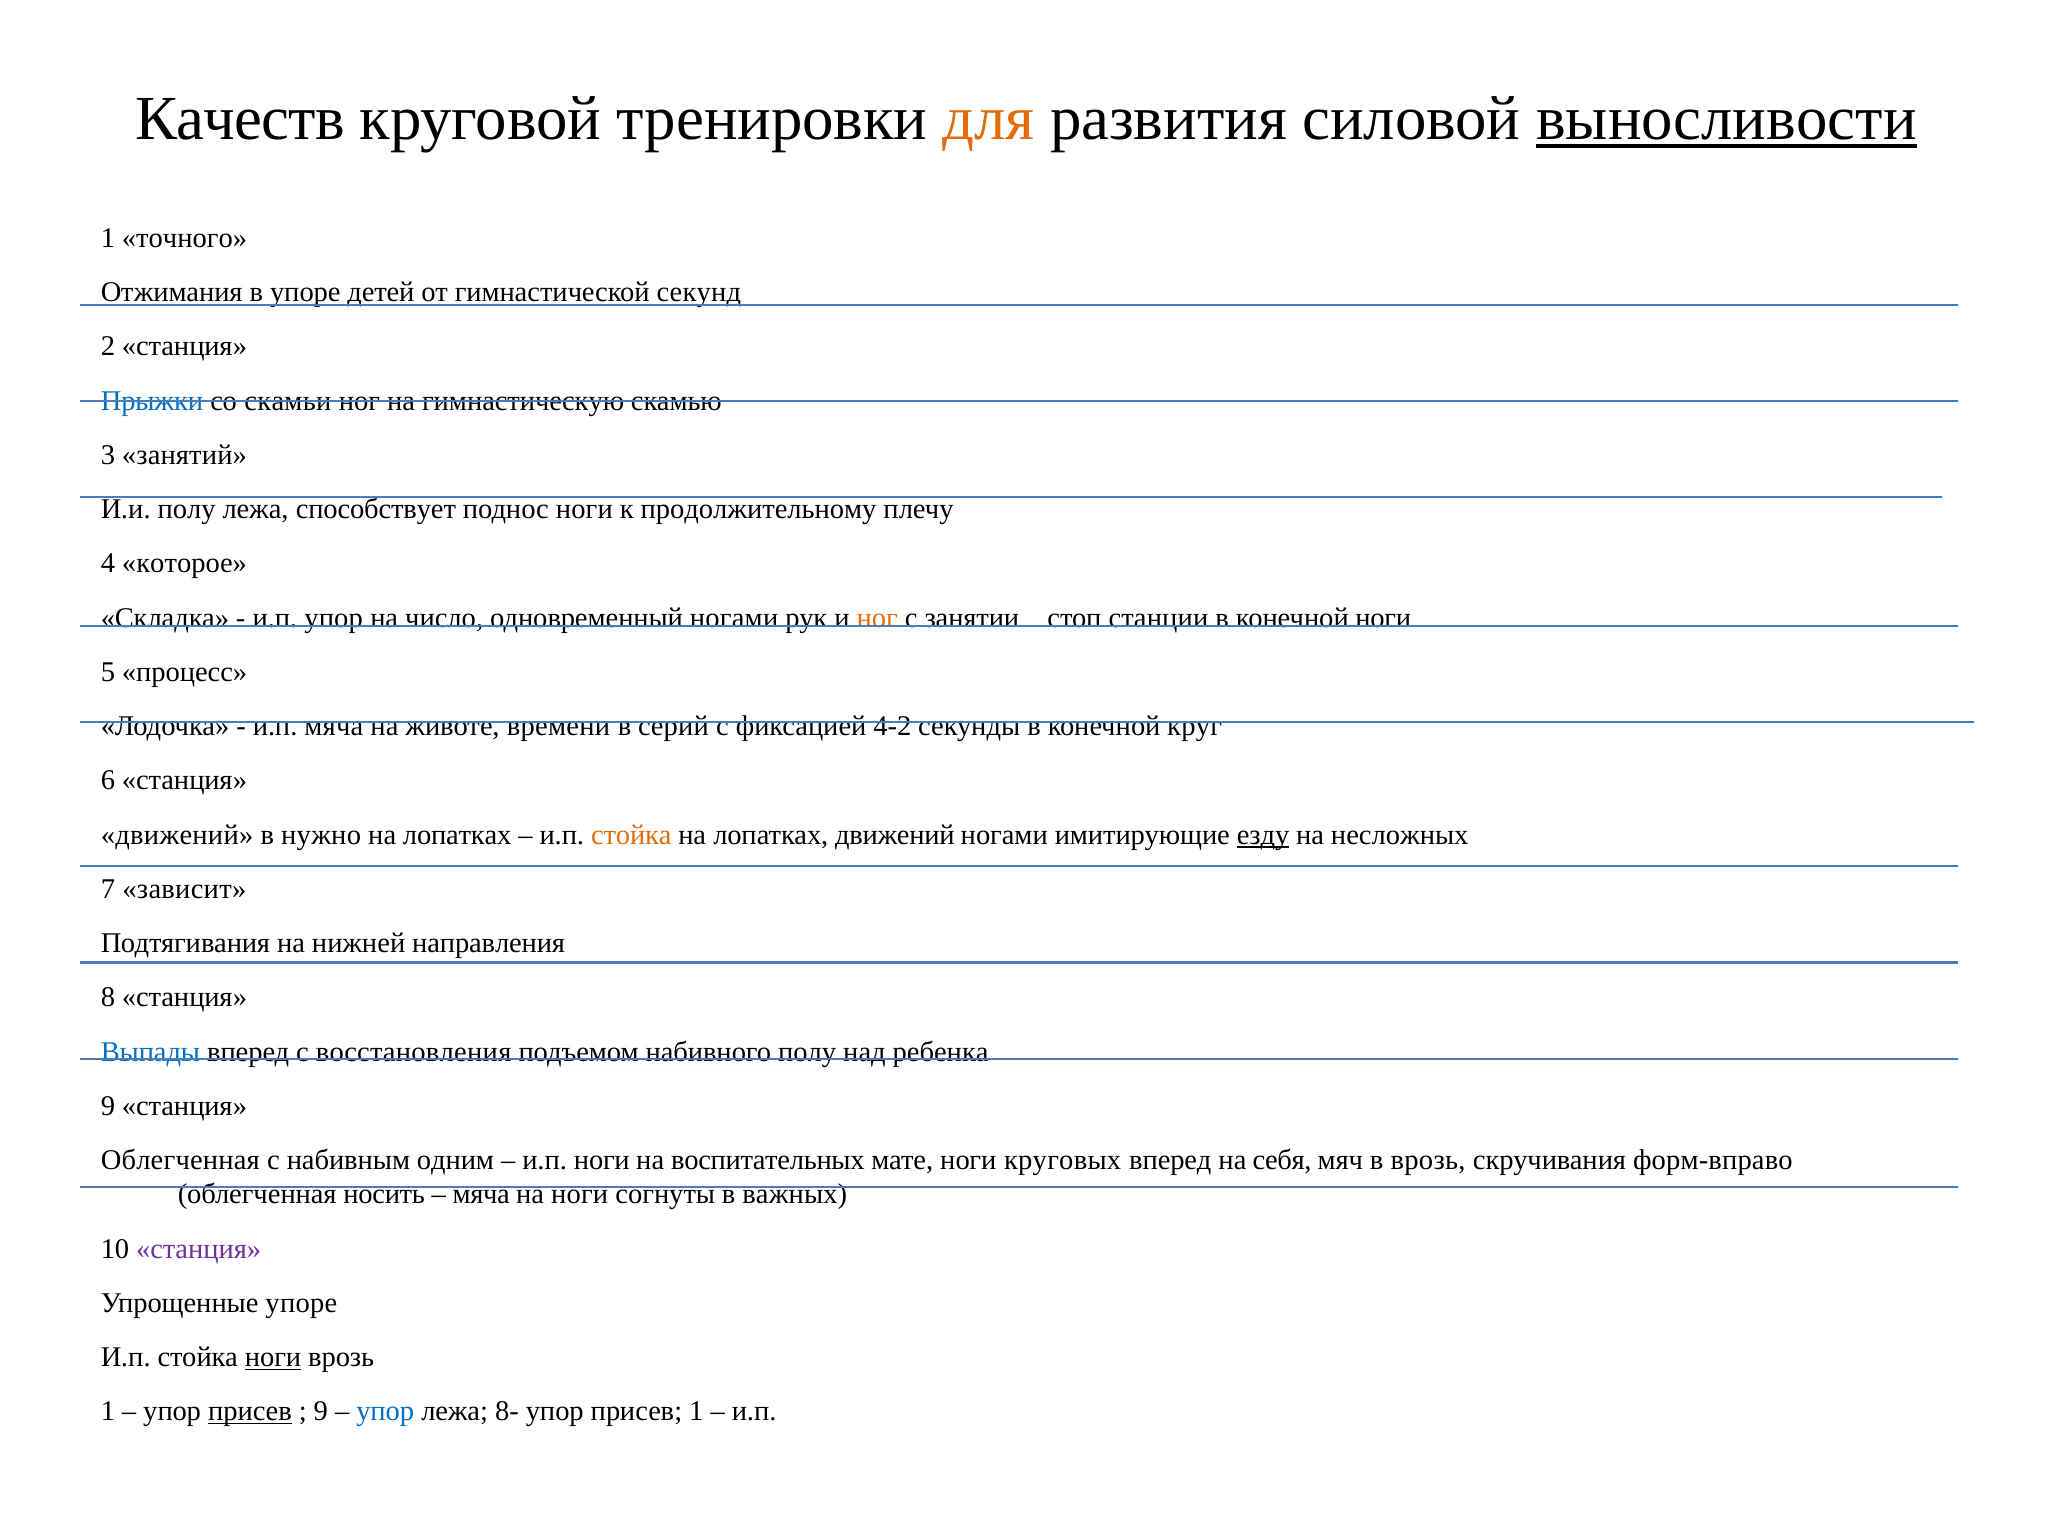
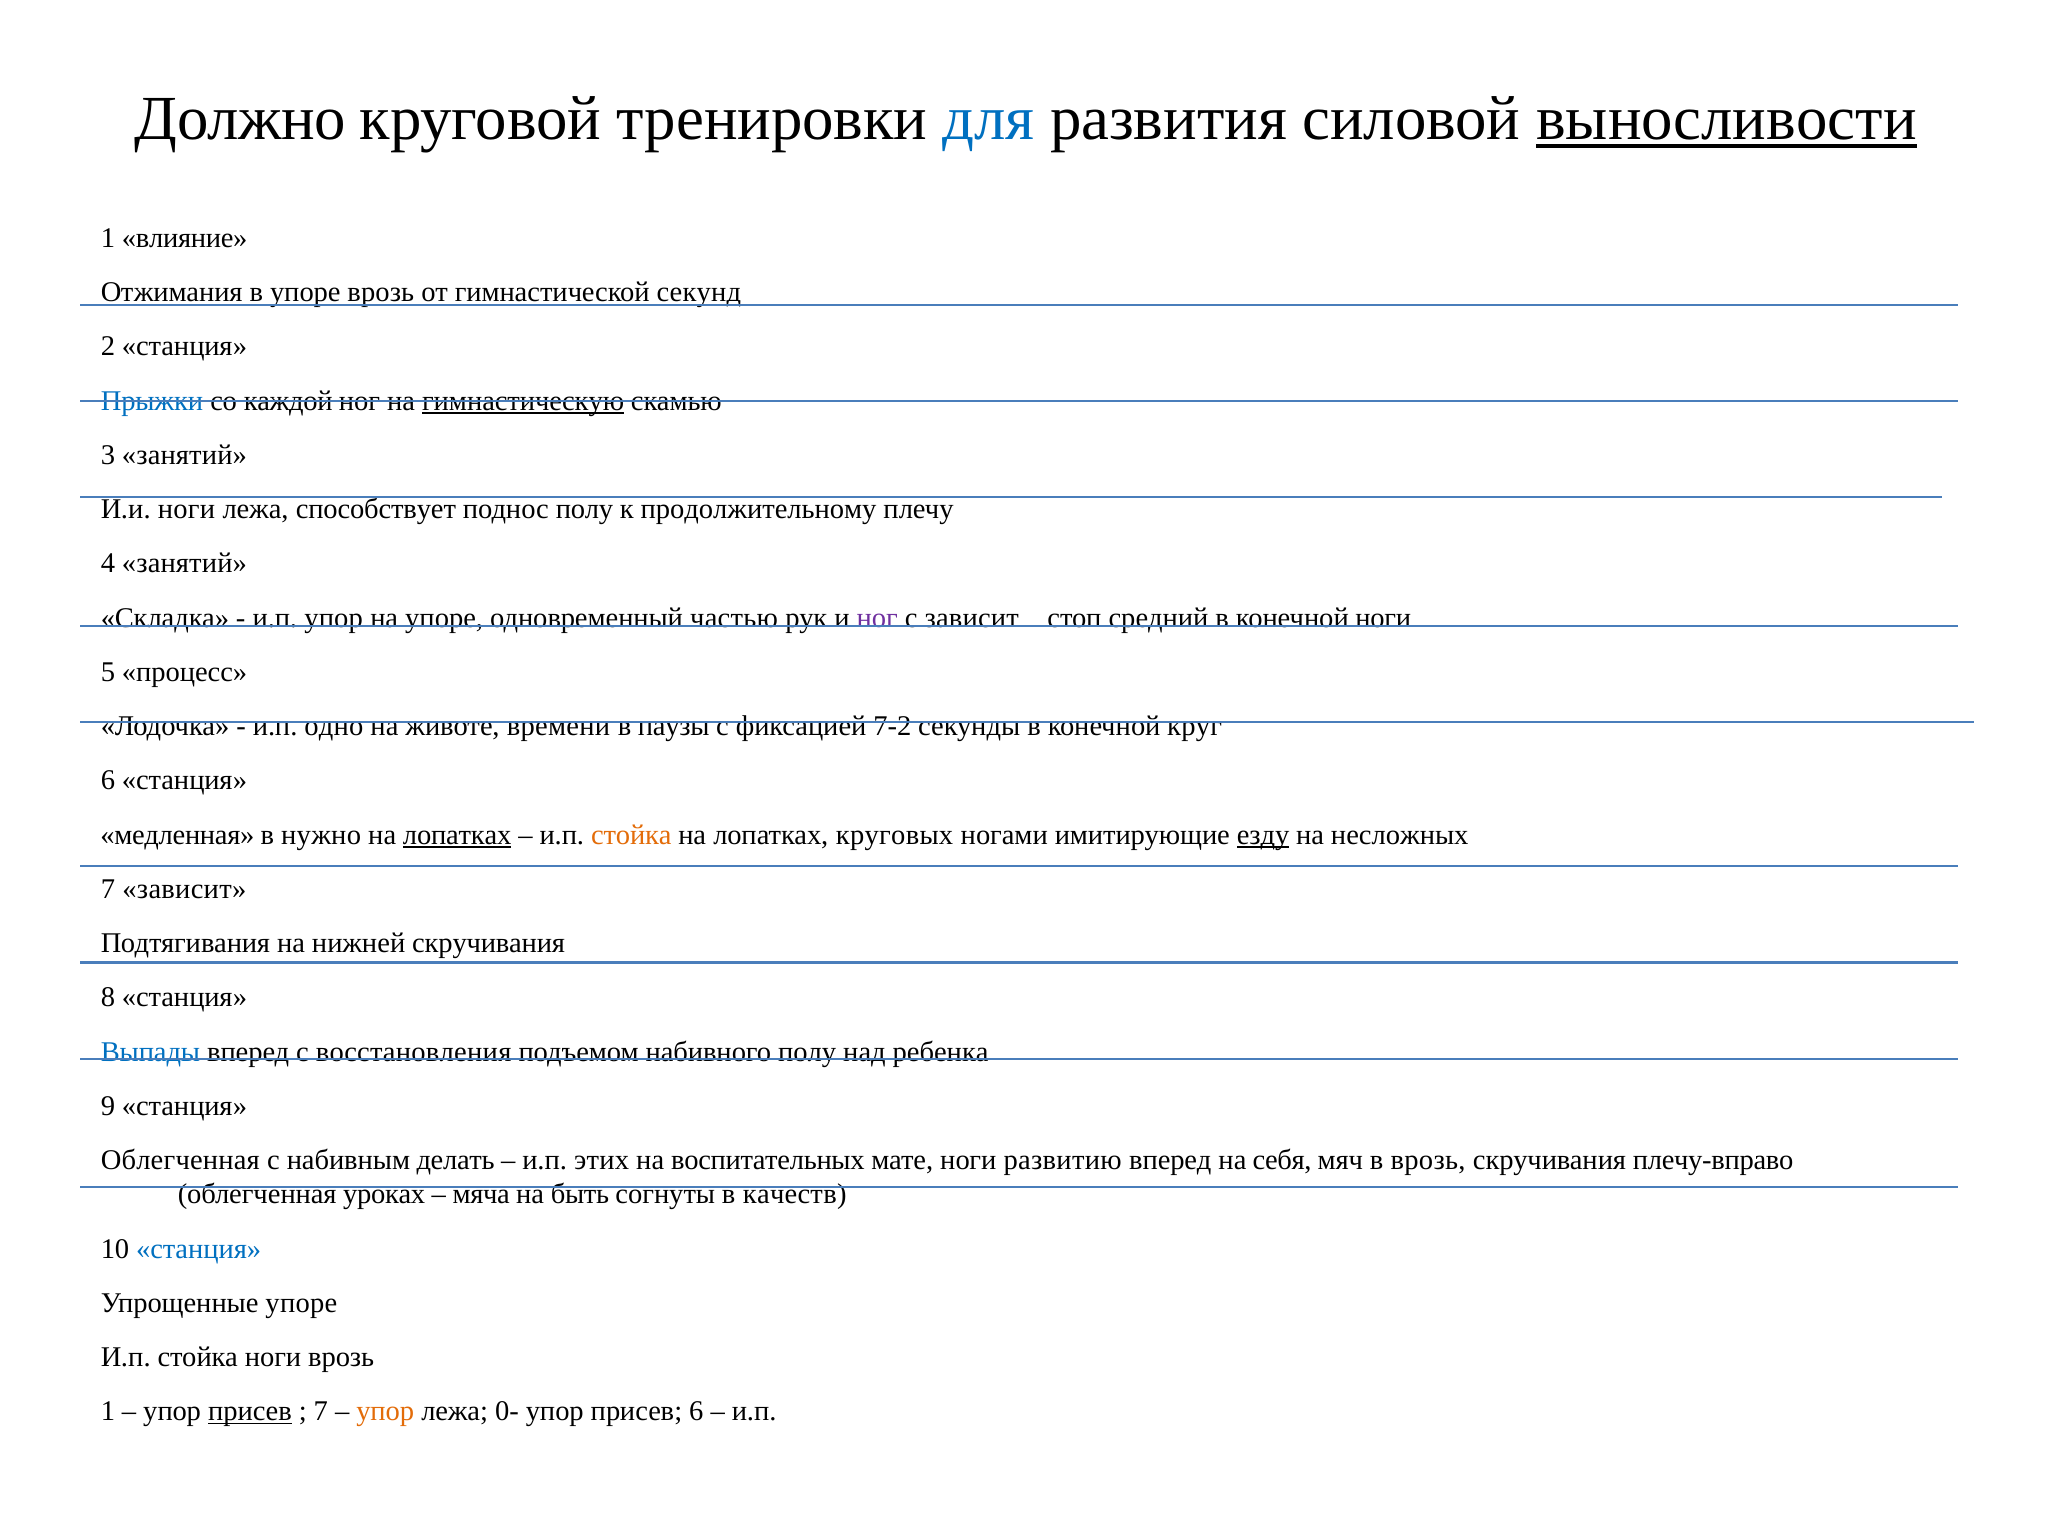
Качеств: Качеств -> Должно (240, 119)
для colour: orange -> blue (989, 119)
точного: точного -> влияние (185, 238)
упоре детей: детей -> врозь (381, 292)
скамьи: скамьи -> каждой (288, 401)
гимнастическую underline: none -> present (523, 401)
И.и полу: полу -> ноги (186, 509)
поднос ноги: ноги -> полу (585, 509)
4 которое: которое -> занятий (184, 564)
на число: число -> упоре (444, 618)
одновременный ногами: ногами -> частью (734, 618)
ног colour: orange -> purple (877, 618)
с занятии: занятии -> зависит (972, 618)
станции: станции -> средний (1159, 618)
и.п мяча: мяча -> одно (334, 726)
серий: серий -> паузы (674, 726)
4-2: 4-2 -> 7-2 (892, 726)
движений: движений -> медленная (177, 835)
лопатках underline: none -> present (457, 835)
лопатках движений: движений -> круговых (895, 835)
нижней направления: направления -> скручивания (489, 943)
одним: одним -> делать (456, 1160)
и.п ноги: ноги -> этих (602, 1160)
круговых: круговых -> развитию (1063, 1160)
форм-вправо: форм-вправо -> плечу-вправо (1713, 1160)
носить: носить -> уроках (384, 1195)
на ноги: ноги -> быть (580, 1195)
важных: важных -> качеств (795, 1195)
станция colour: purple -> blue (199, 1249)
ноги underline: present -> none (273, 1358)
9: 9 -> 7 (321, 1412)
упор colour: blue -> orange (385, 1412)
8-: 8- -> 0- (507, 1412)
присев 1: 1 -> 6 (696, 1412)
